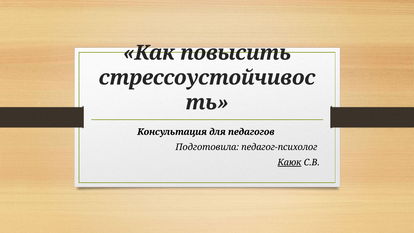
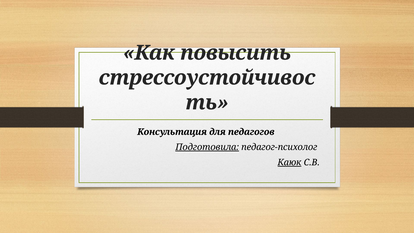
Подготовила underline: none -> present (207, 147)
